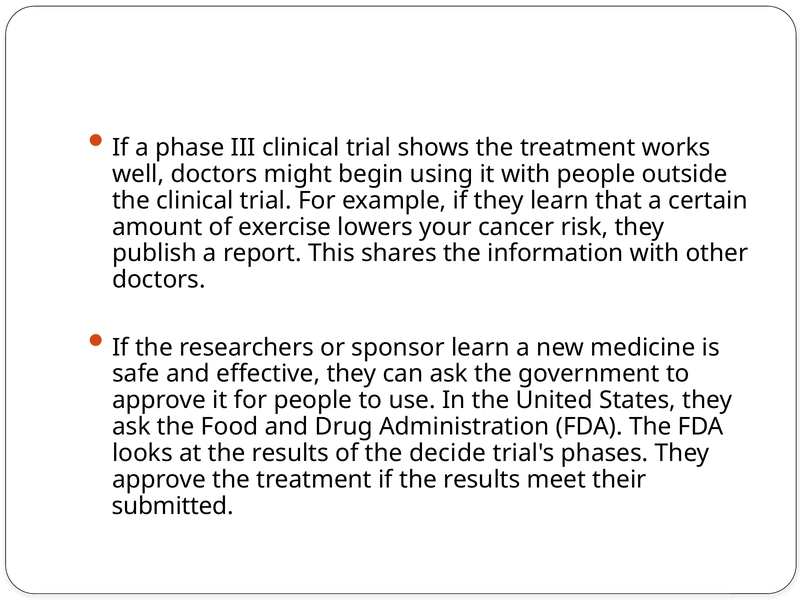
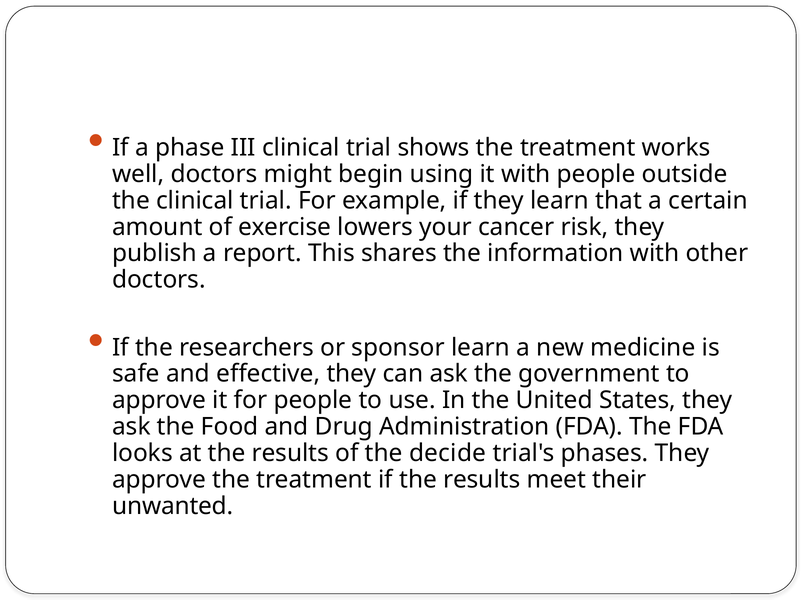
submitted: submitted -> unwanted (173, 506)
